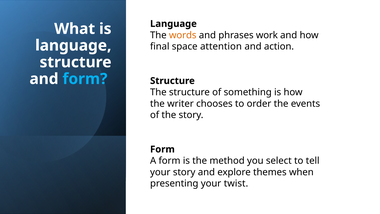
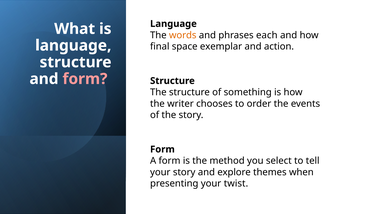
work: work -> each (267, 35)
attention: attention -> exemplar (221, 47)
form colour: light blue -> pink (85, 79)
